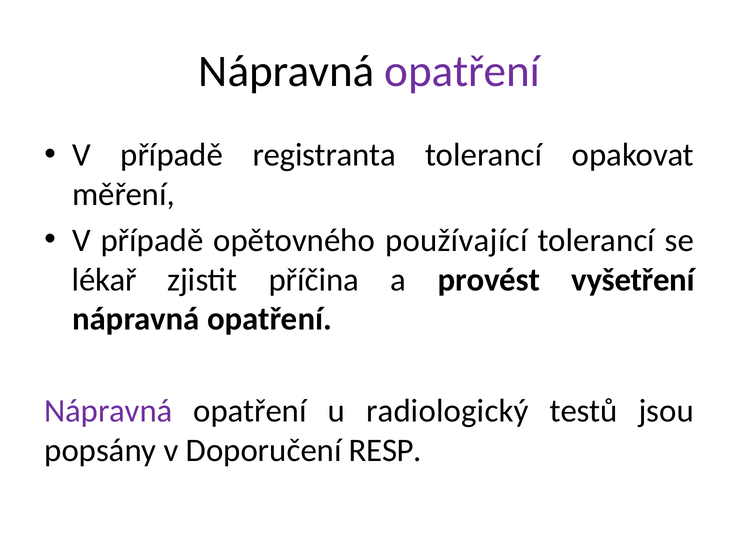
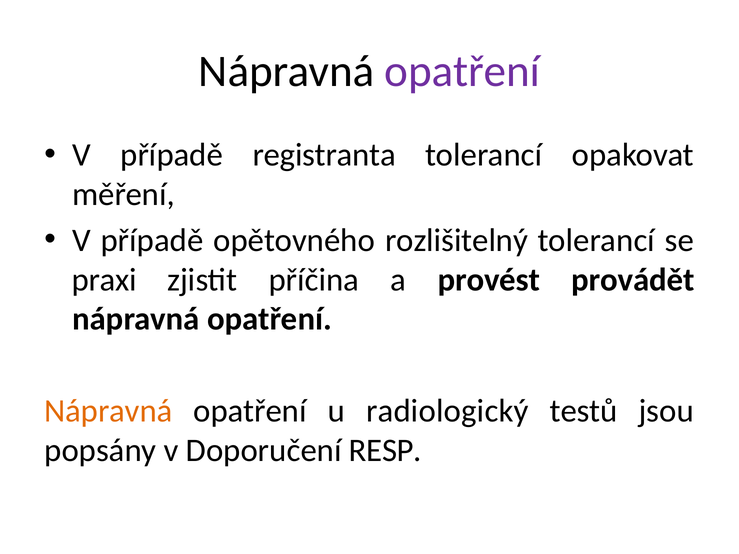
používající: používající -> rozlišitelný (457, 240)
lékař: lékař -> praxi (104, 280)
vyšetření: vyšetření -> provádět (633, 280)
Nápravná colour: purple -> orange (108, 411)
